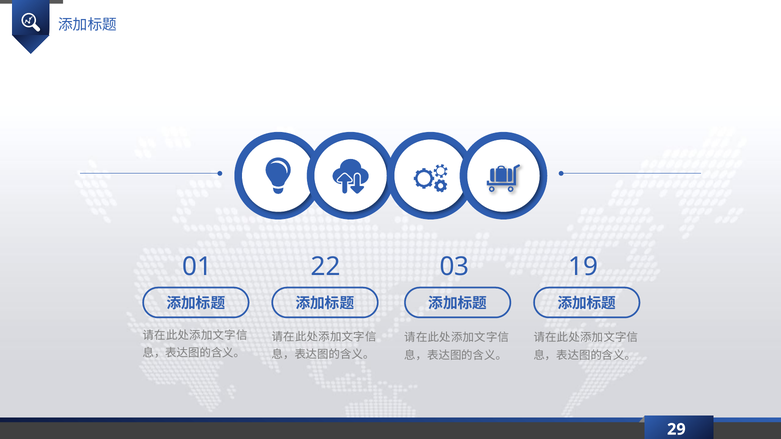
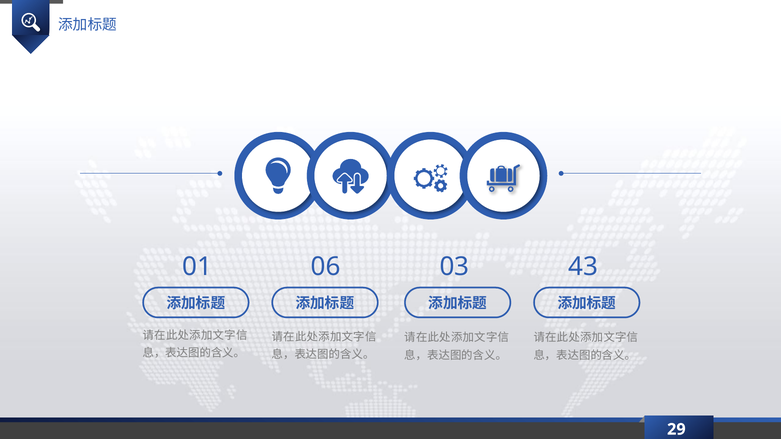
22: 22 -> 06 (326, 267)
19: 19 -> 43 (583, 267)
